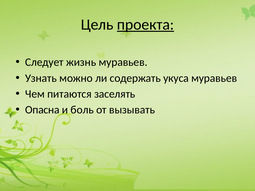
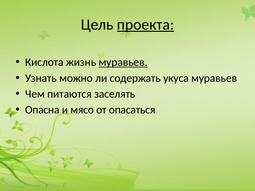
Следует: Следует -> Кислота (44, 62)
муравьев underline: none -> present (123, 62)
боль: боль -> мясо (82, 110)
вызывать: вызывать -> опасаться (132, 110)
